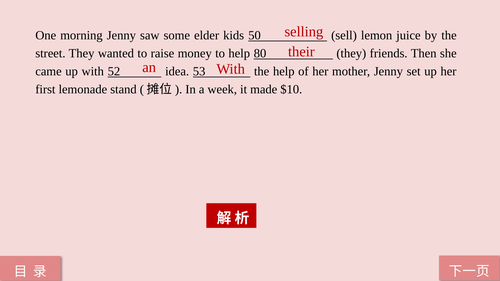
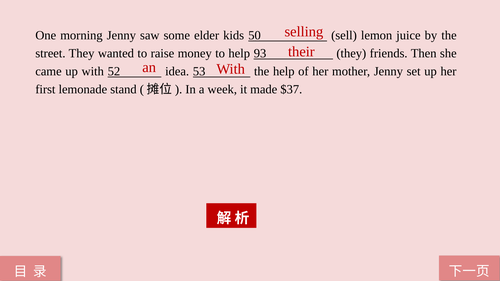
80: 80 -> 93 (260, 54)
$10: $10 -> $37 (291, 90)
